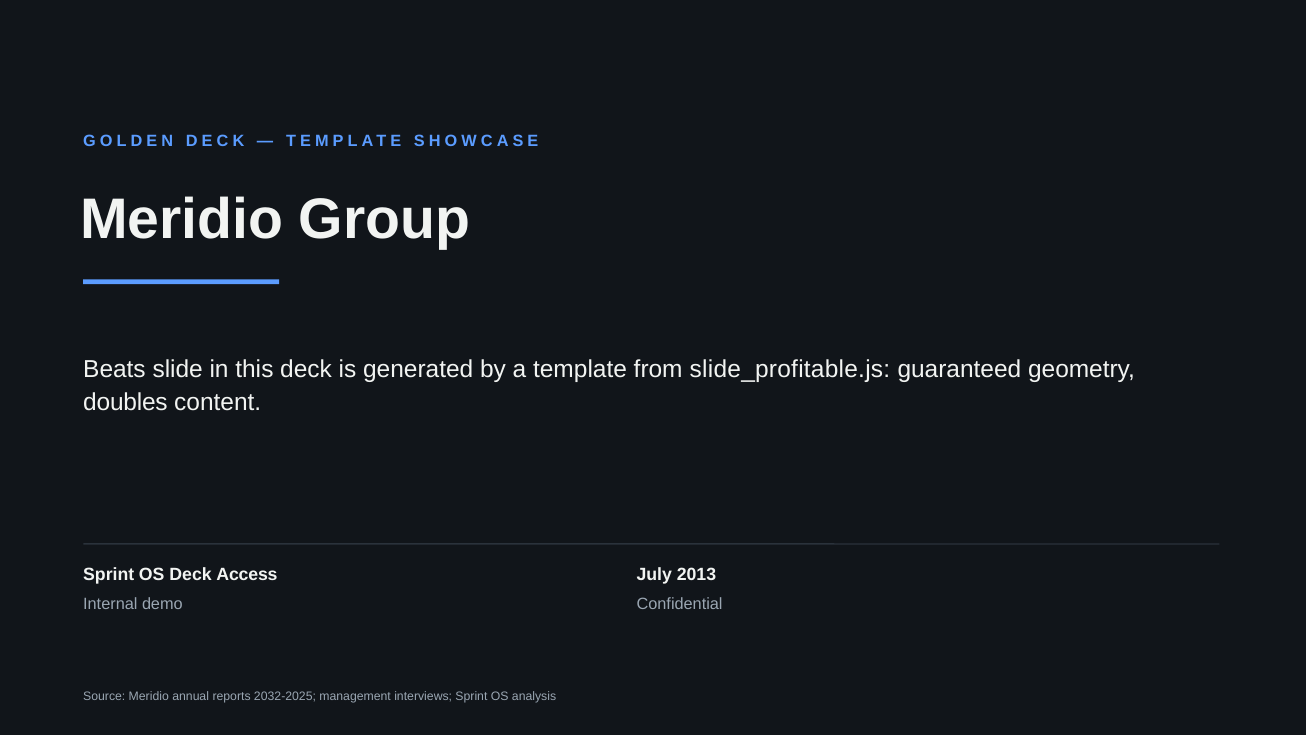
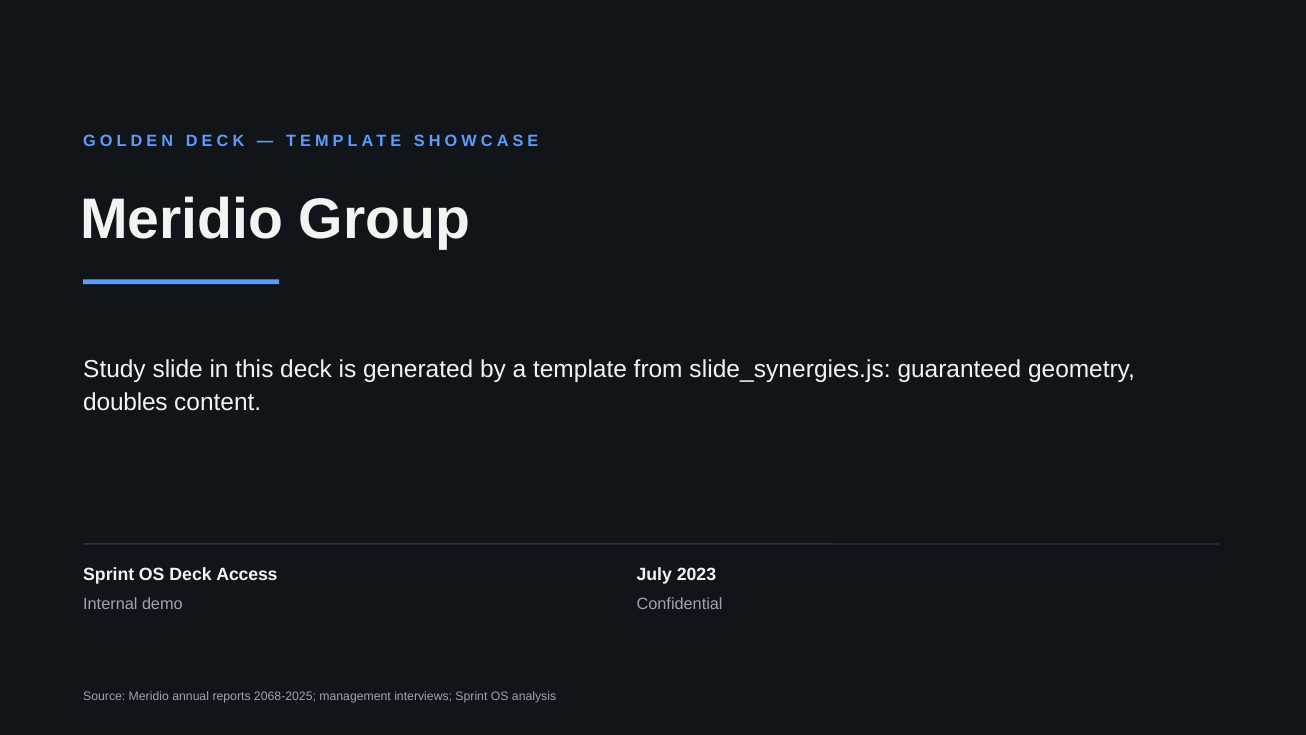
Beats: Beats -> Study (114, 369)
slide_profitable.js: slide_profitable.js -> slide_synergies.js (790, 369)
2013: 2013 -> 2023 (696, 574)
2032-2025: 2032-2025 -> 2068-2025 (285, 696)
